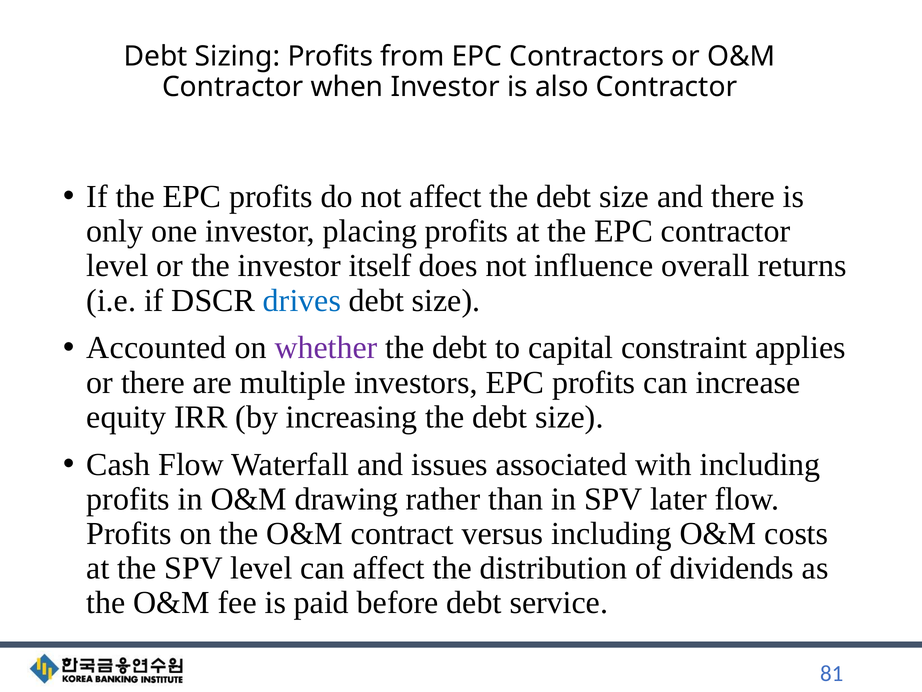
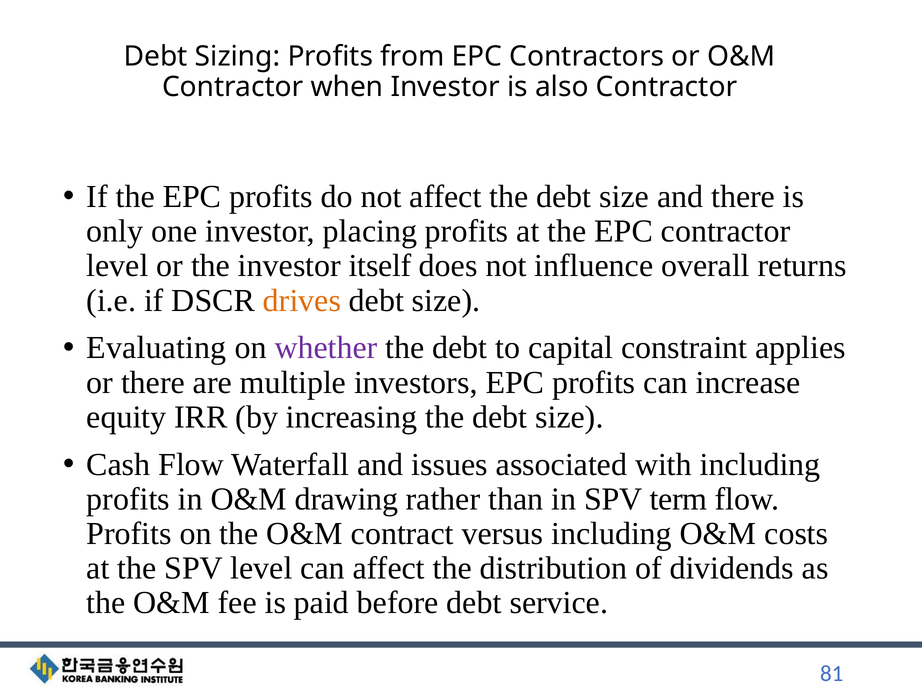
drives colour: blue -> orange (302, 300)
Accounted: Accounted -> Evaluating (156, 348)
later: later -> term (679, 499)
